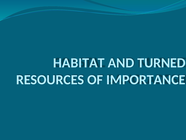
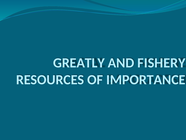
HABITAT: HABITAT -> GREATLY (79, 63)
TURNED: TURNED -> FISHERY (161, 63)
